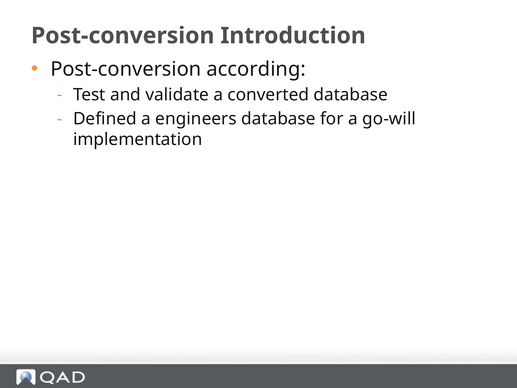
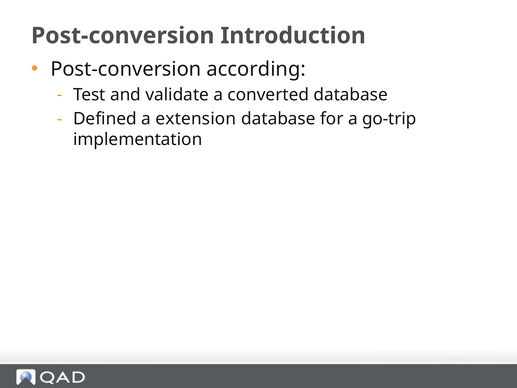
engineers: engineers -> extension (196, 119)
go-will: go-will -> go-trip (389, 119)
